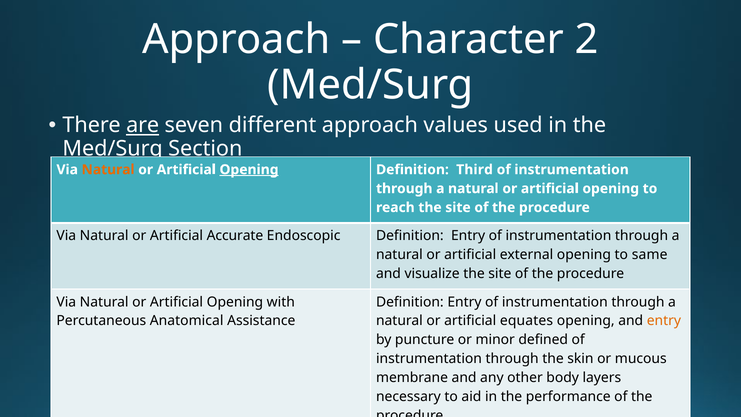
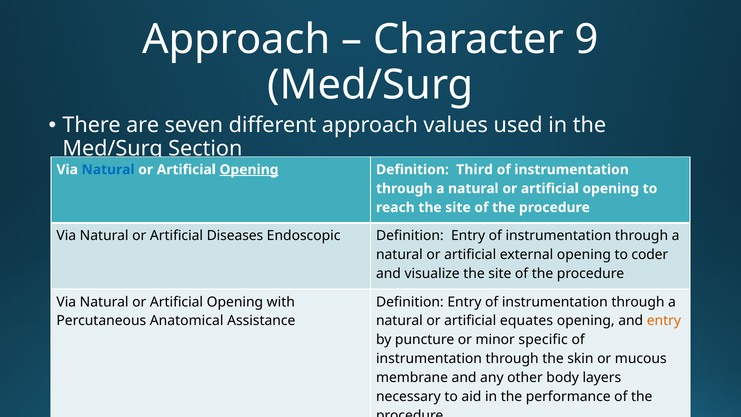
2: 2 -> 9 (587, 40)
are underline: present -> none (143, 125)
Natural colour: orange -> blue (108, 170)
Accurate: Accurate -> Diseases (235, 236)
same: same -> coder (650, 255)
defined: defined -> specific (543, 340)
